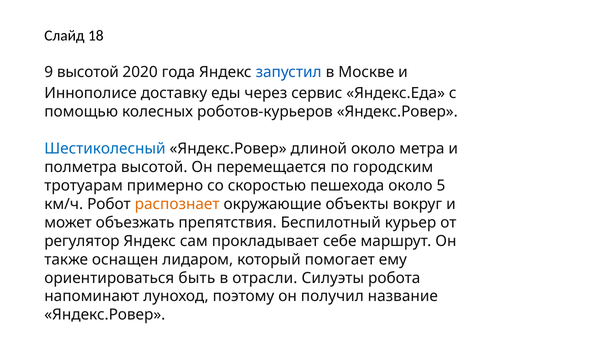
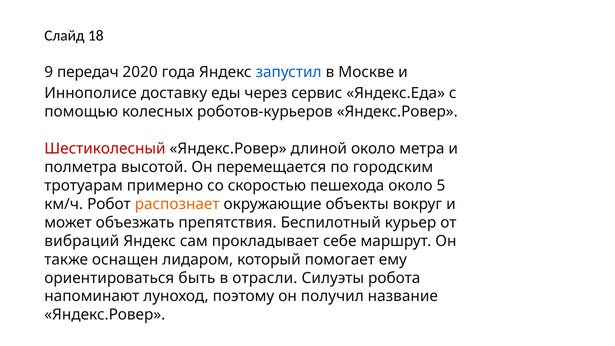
9 высотой: высотой -> передач (88, 72)
Шестиколесный colour: blue -> red (105, 149)
регулятор: регулятор -> вибраций (82, 241)
